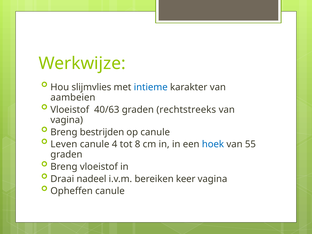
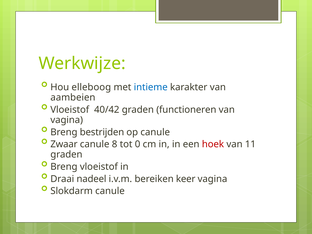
slijmvlies: slijmvlies -> elleboog (91, 87)
40/63: 40/63 -> 40/42 (107, 110)
rechtstreeks: rechtstreeks -> functioneren (186, 110)
Leven: Leven -> Zwaar (64, 144)
4: 4 -> 8 (115, 144)
8: 8 -> 0 (138, 144)
hoek colour: blue -> red (213, 144)
55: 55 -> 11 (250, 144)
Opheffen: Opheffen -> Slokdarm (72, 191)
